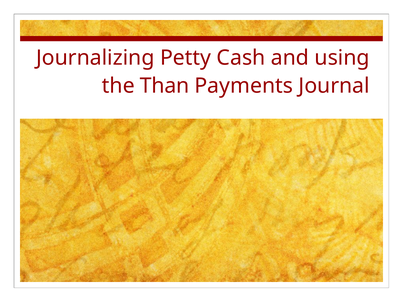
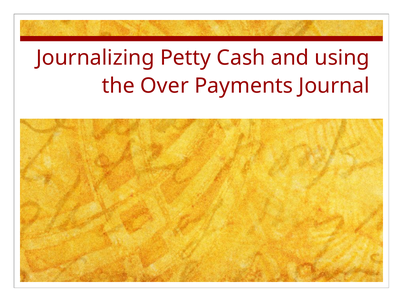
Than: Than -> Over (164, 86)
